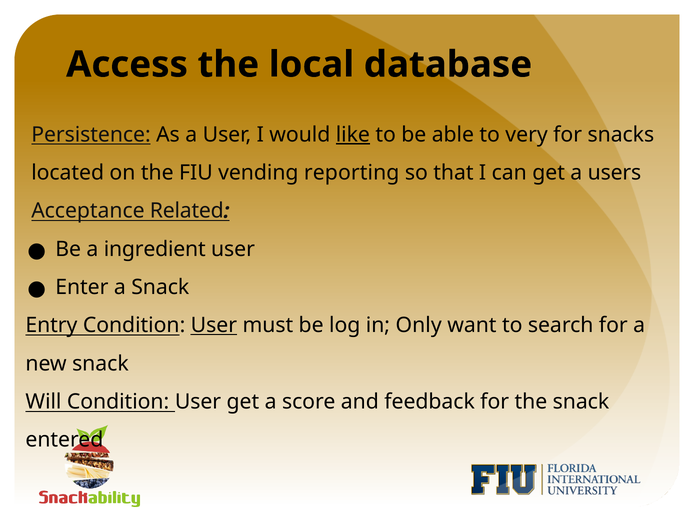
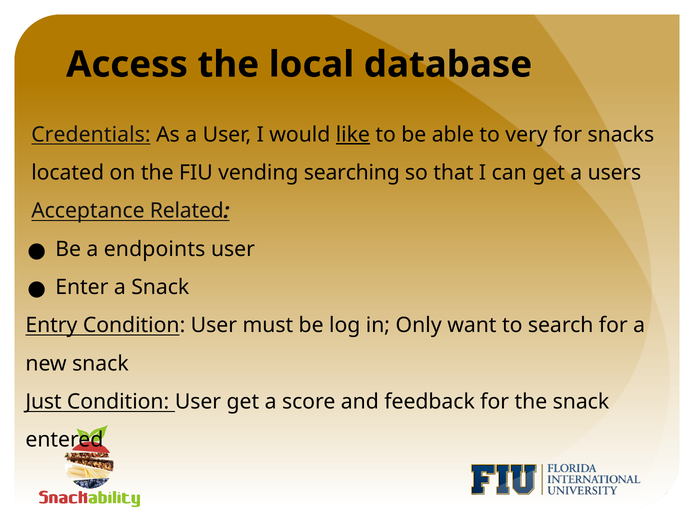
Persistence: Persistence -> Credentials (91, 134)
reporting: reporting -> searching (352, 173)
ingredient: ingredient -> endpoints (155, 249)
User underline: present -> none (214, 325)
Will: Will -> Just (44, 401)
